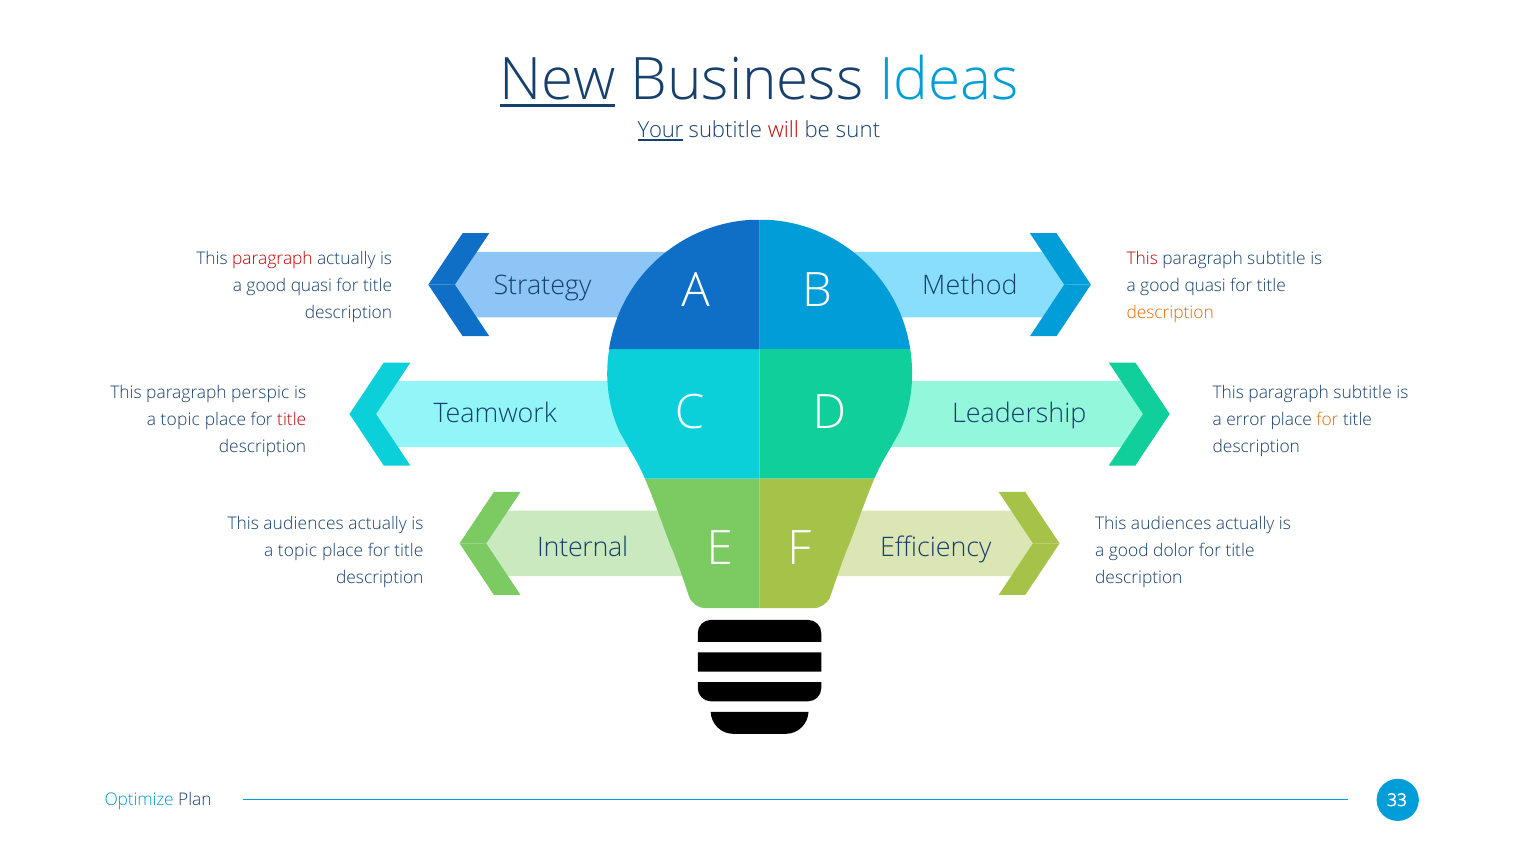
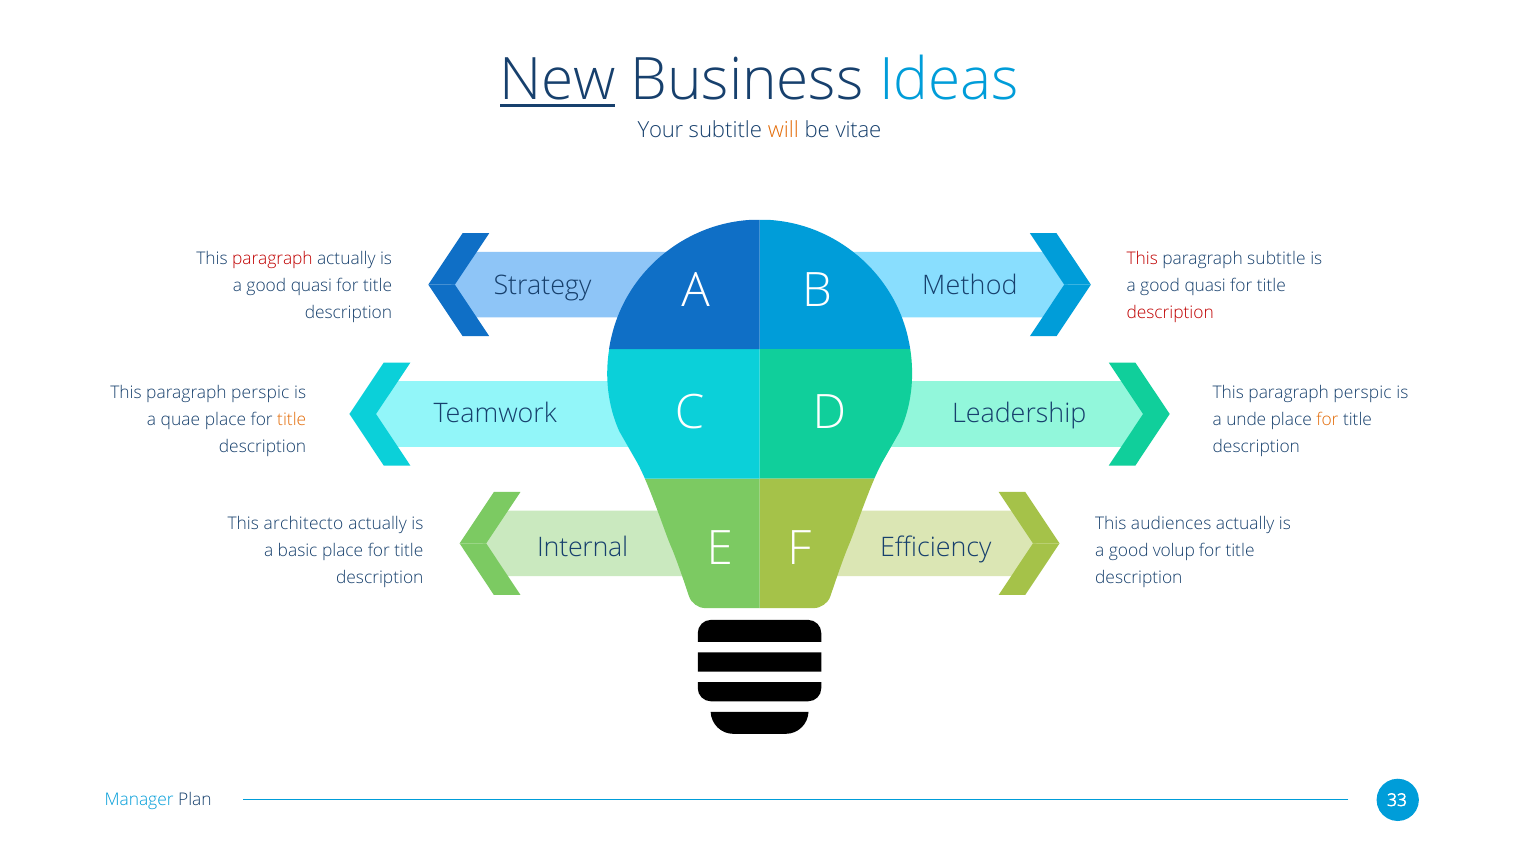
Your underline: present -> none (660, 130)
will colour: red -> orange (783, 130)
sunt: sunt -> vitae (858, 130)
description colour: orange -> red (1170, 313)
subtitle: subtitle -> perspic (1363, 393)
topic: topic -> quae (180, 420)
title colour: red -> orange (292, 420)
error: error -> unde (1246, 420)
audiences: audiences -> architecto (304, 524)
topic: topic -> basic (298, 551)
dolor: dolor -> volup (1174, 551)
Optimize: Optimize -> Manager (139, 800)
